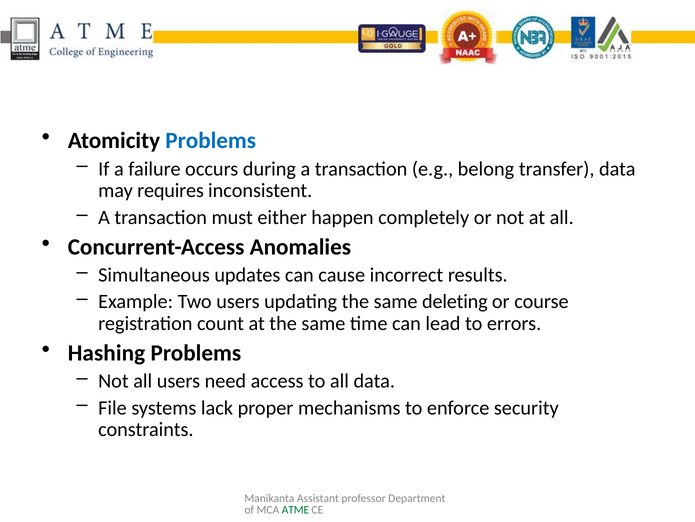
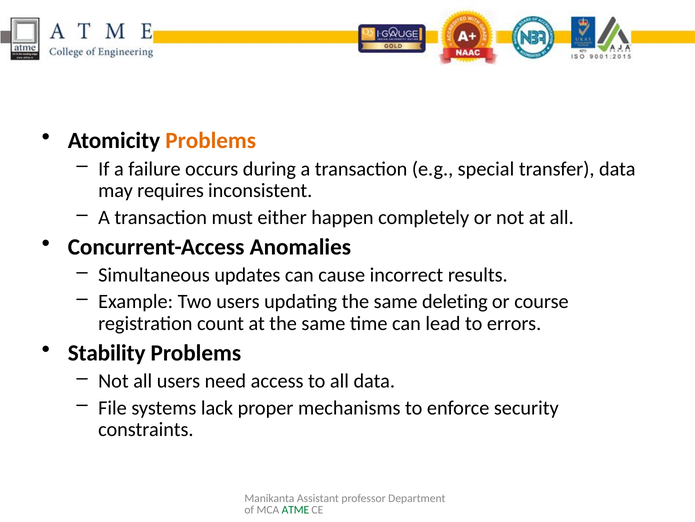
Problems colour: blue -> orange (211, 141)
belong: belong -> special (486, 169)
Hashing: Hashing -> Stability (107, 353)
